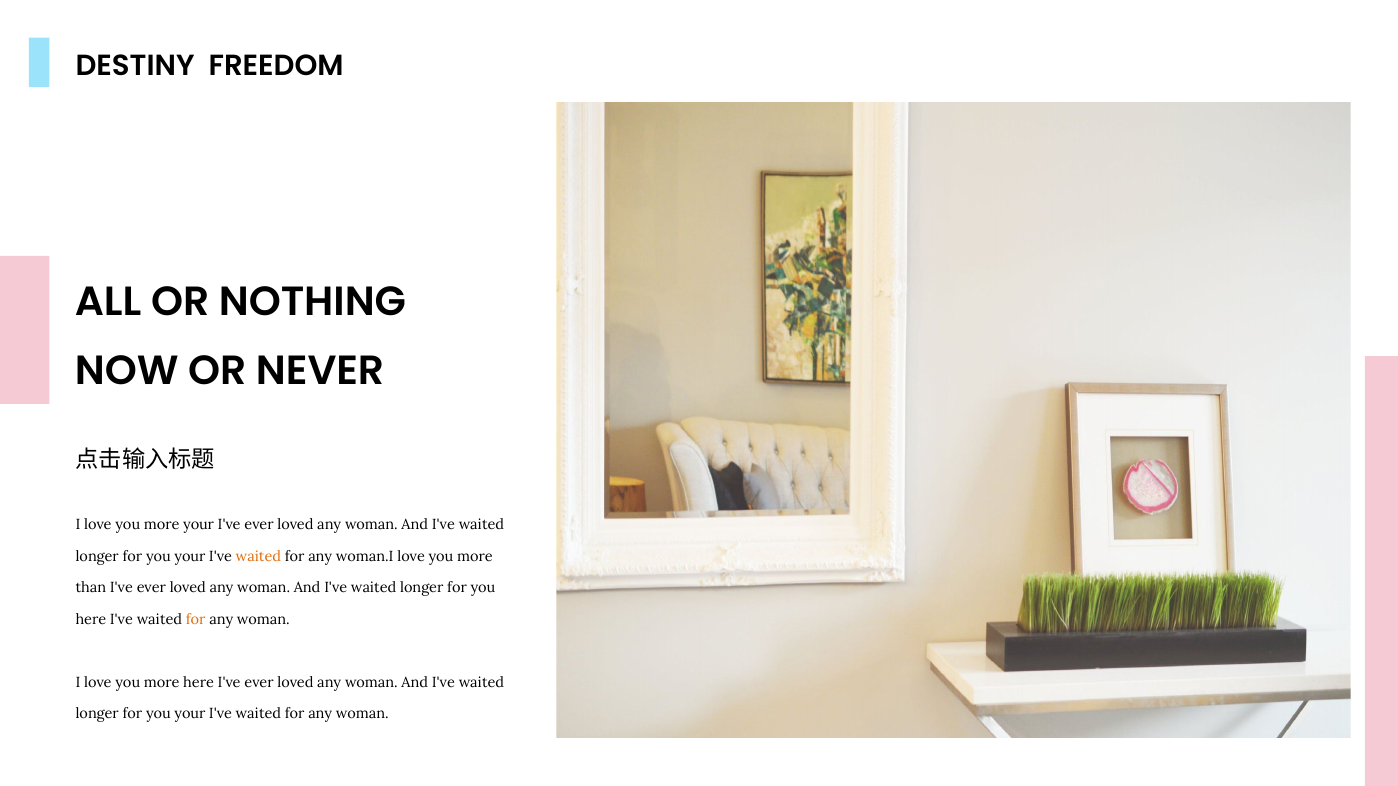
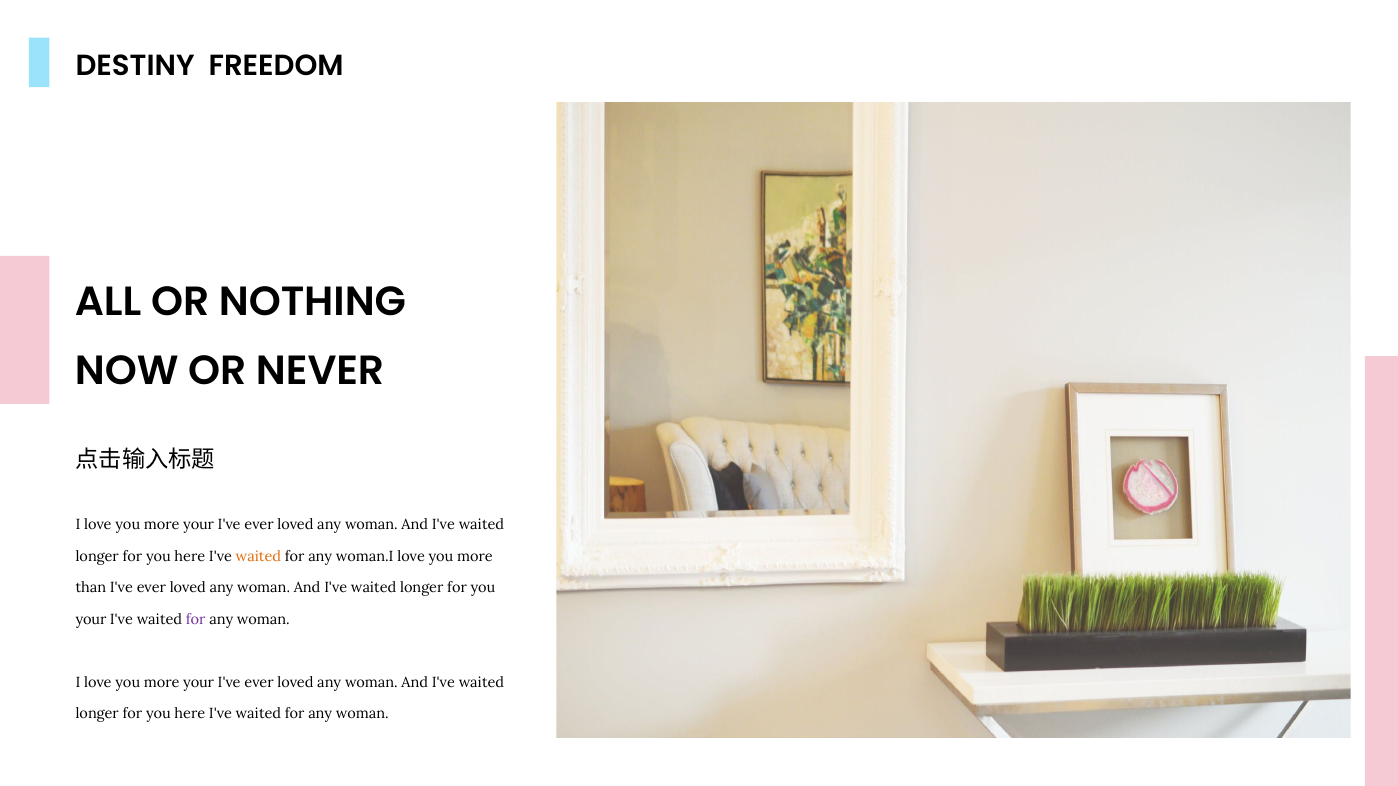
your: your -> here (190, 557)
here: here -> your (91, 620)
for colour: orange -> purple (196, 620)
here: here -> your (199, 683)
your: your -> here (190, 714)
